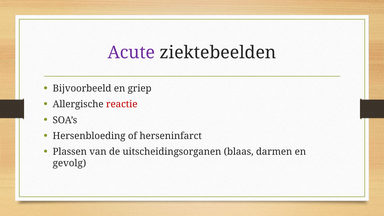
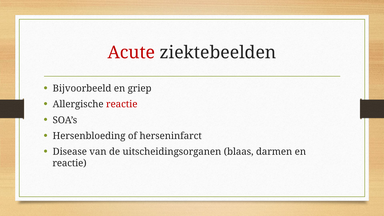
Acute colour: purple -> red (131, 53)
Plassen: Plassen -> Disease (70, 152)
gevolg: gevolg -> reactie (70, 163)
